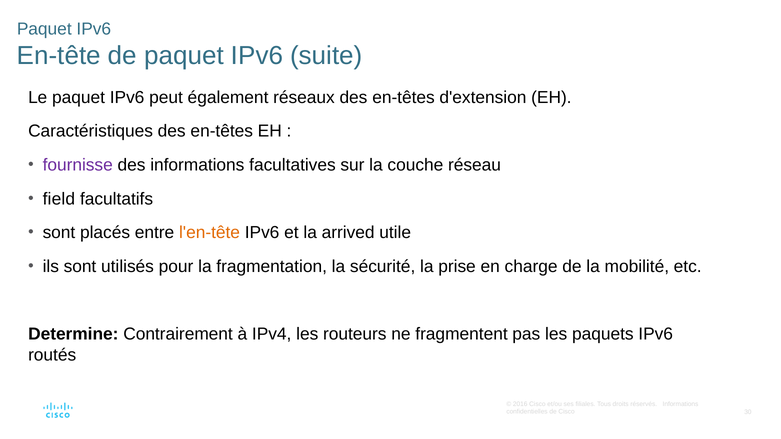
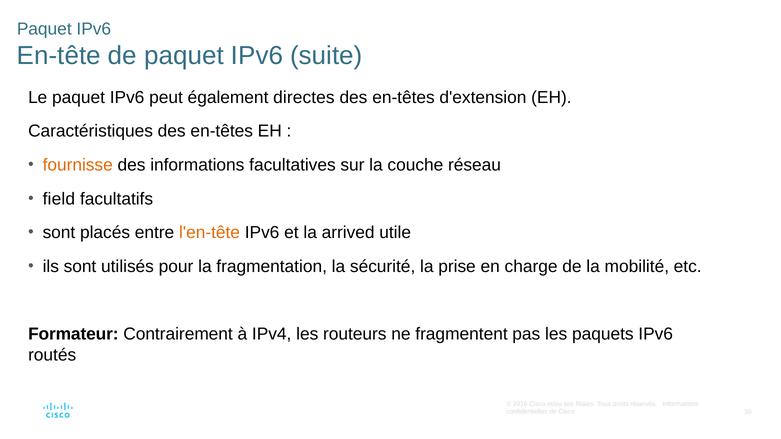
réseaux: réseaux -> directes (304, 97)
fournisse colour: purple -> orange (78, 165)
Determine: Determine -> Formateur (73, 334)
